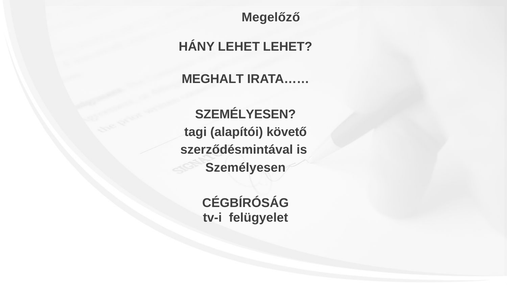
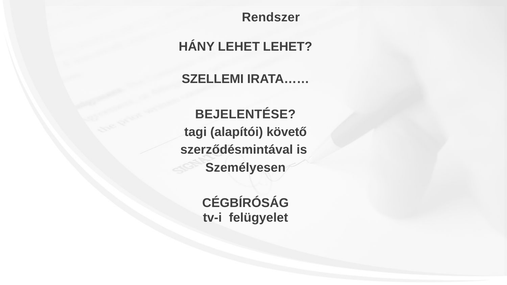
Megelőző: Megelőző -> Rendszer (271, 17)
MEGHALT: MEGHALT -> SZELLEMI (213, 79)
SZEMÉLYESEN: SZEMÉLYESEN -> BEJELENTÉSE (245, 114)
